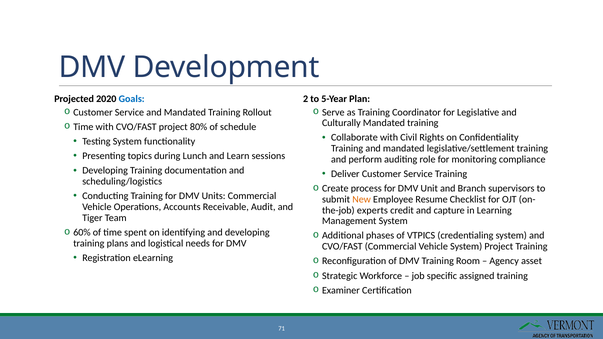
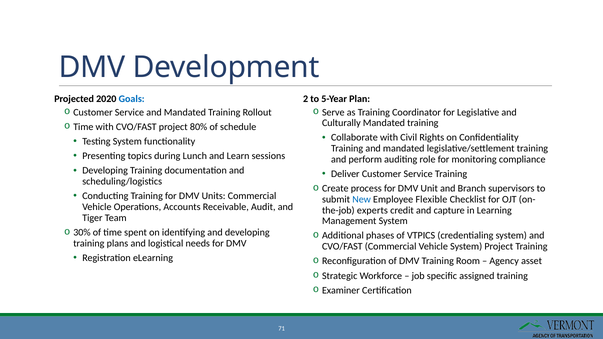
New colour: orange -> blue (362, 200)
Resume: Resume -> Flexible (431, 200)
60%: 60% -> 30% (82, 233)
